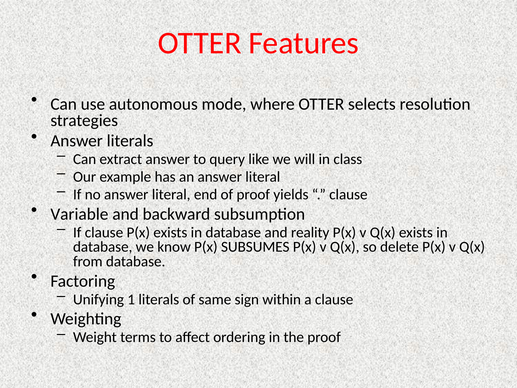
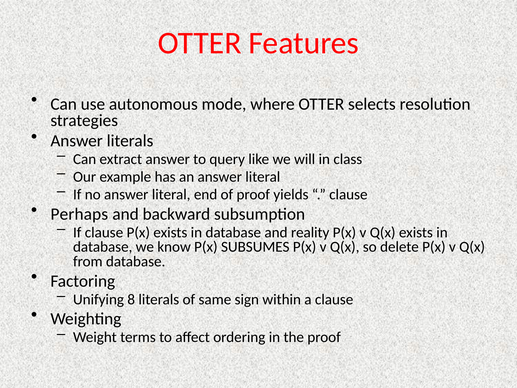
Variable: Variable -> Perhaps (79, 214)
1: 1 -> 8 (131, 299)
